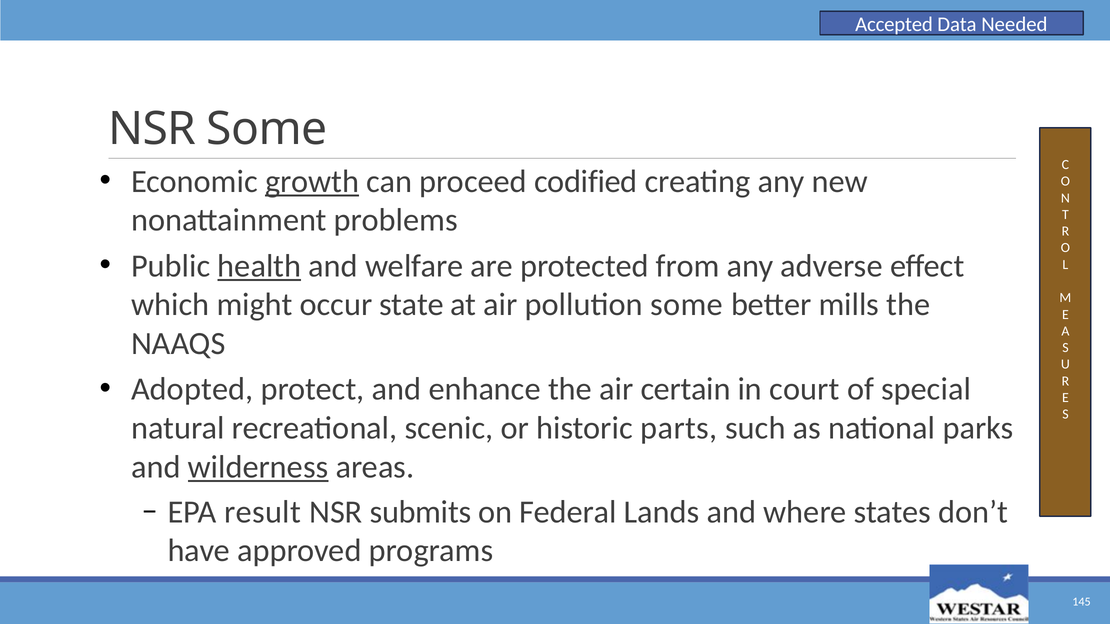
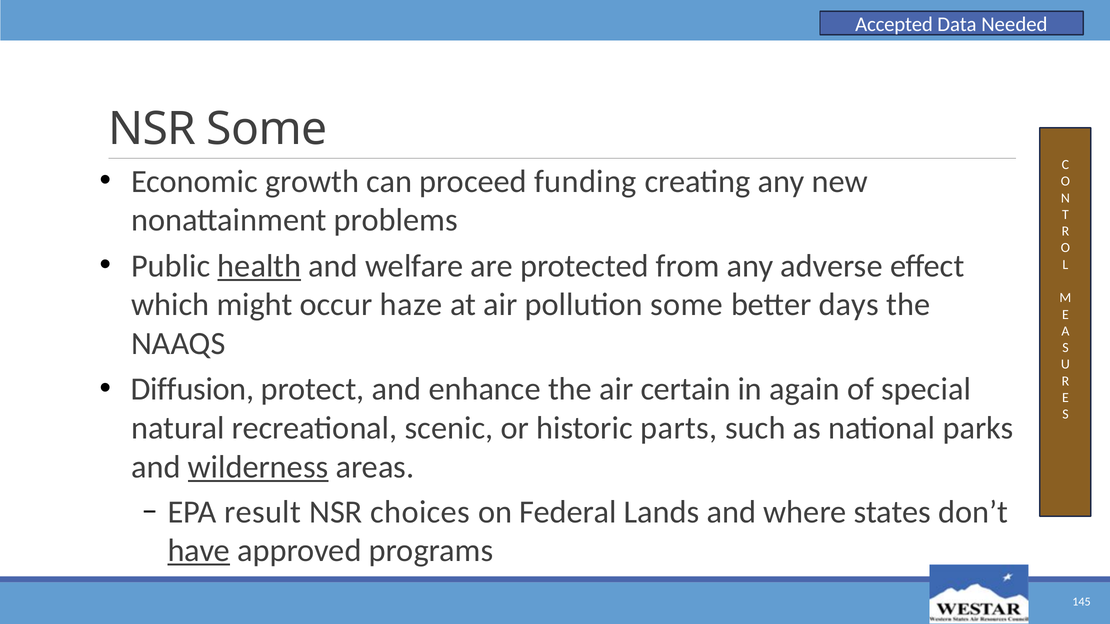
growth underline: present -> none (312, 181)
codified: codified -> funding (585, 181)
state: state -> haze (411, 305)
mills: mills -> days (849, 305)
Adopted: Adopted -> Diffusion (192, 390)
court: court -> again (805, 390)
submits: submits -> choices (420, 512)
have underline: none -> present (199, 551)
